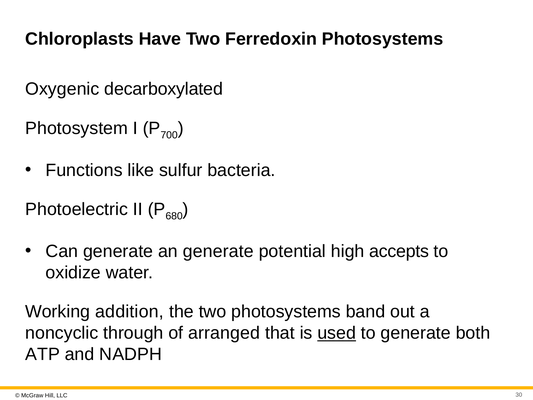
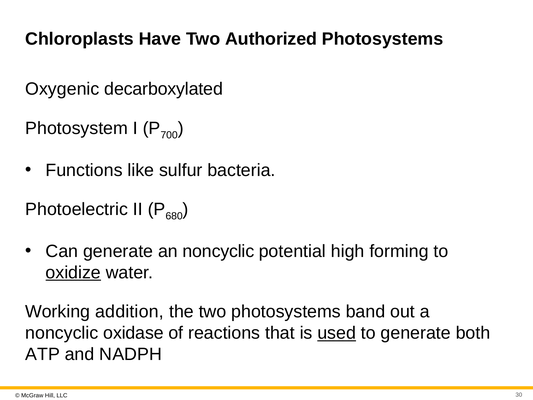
Ferredoxin: Ferredoxin -> Authorized (271, 39)
an generate: generate -> noncyclic (218, 251)
accepts: accepts -> forming (399, 251)
oxidize underline: none -> present (73, 272)
through: through -> oxidase (133, 333)
arranged: arranged -> reactions (224, 333)
